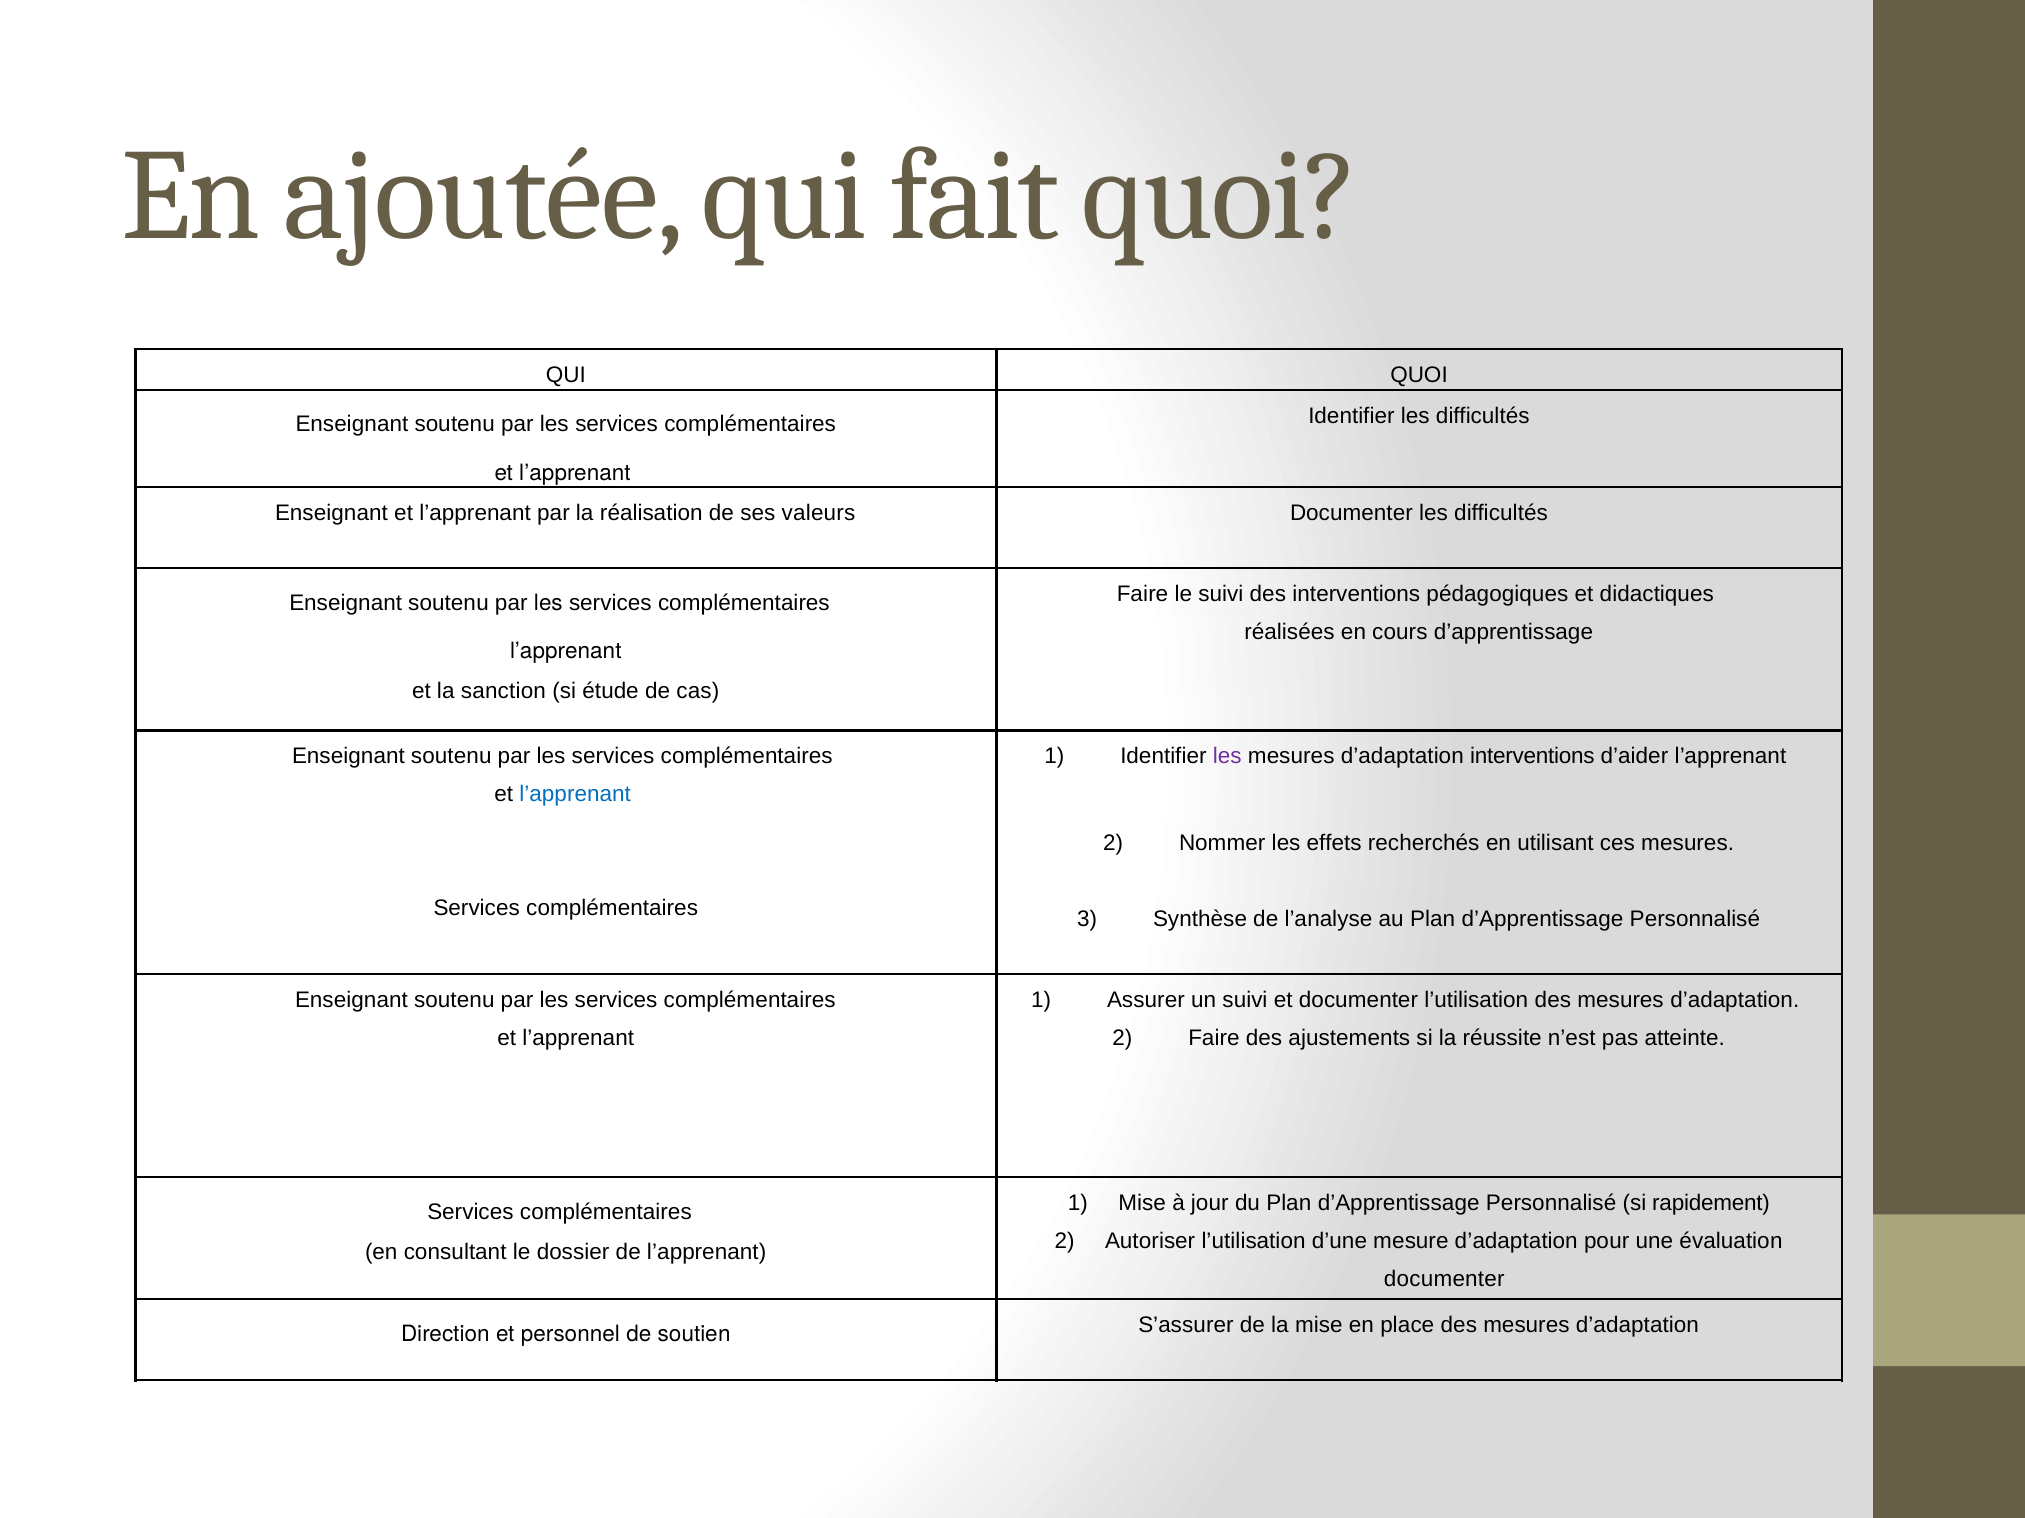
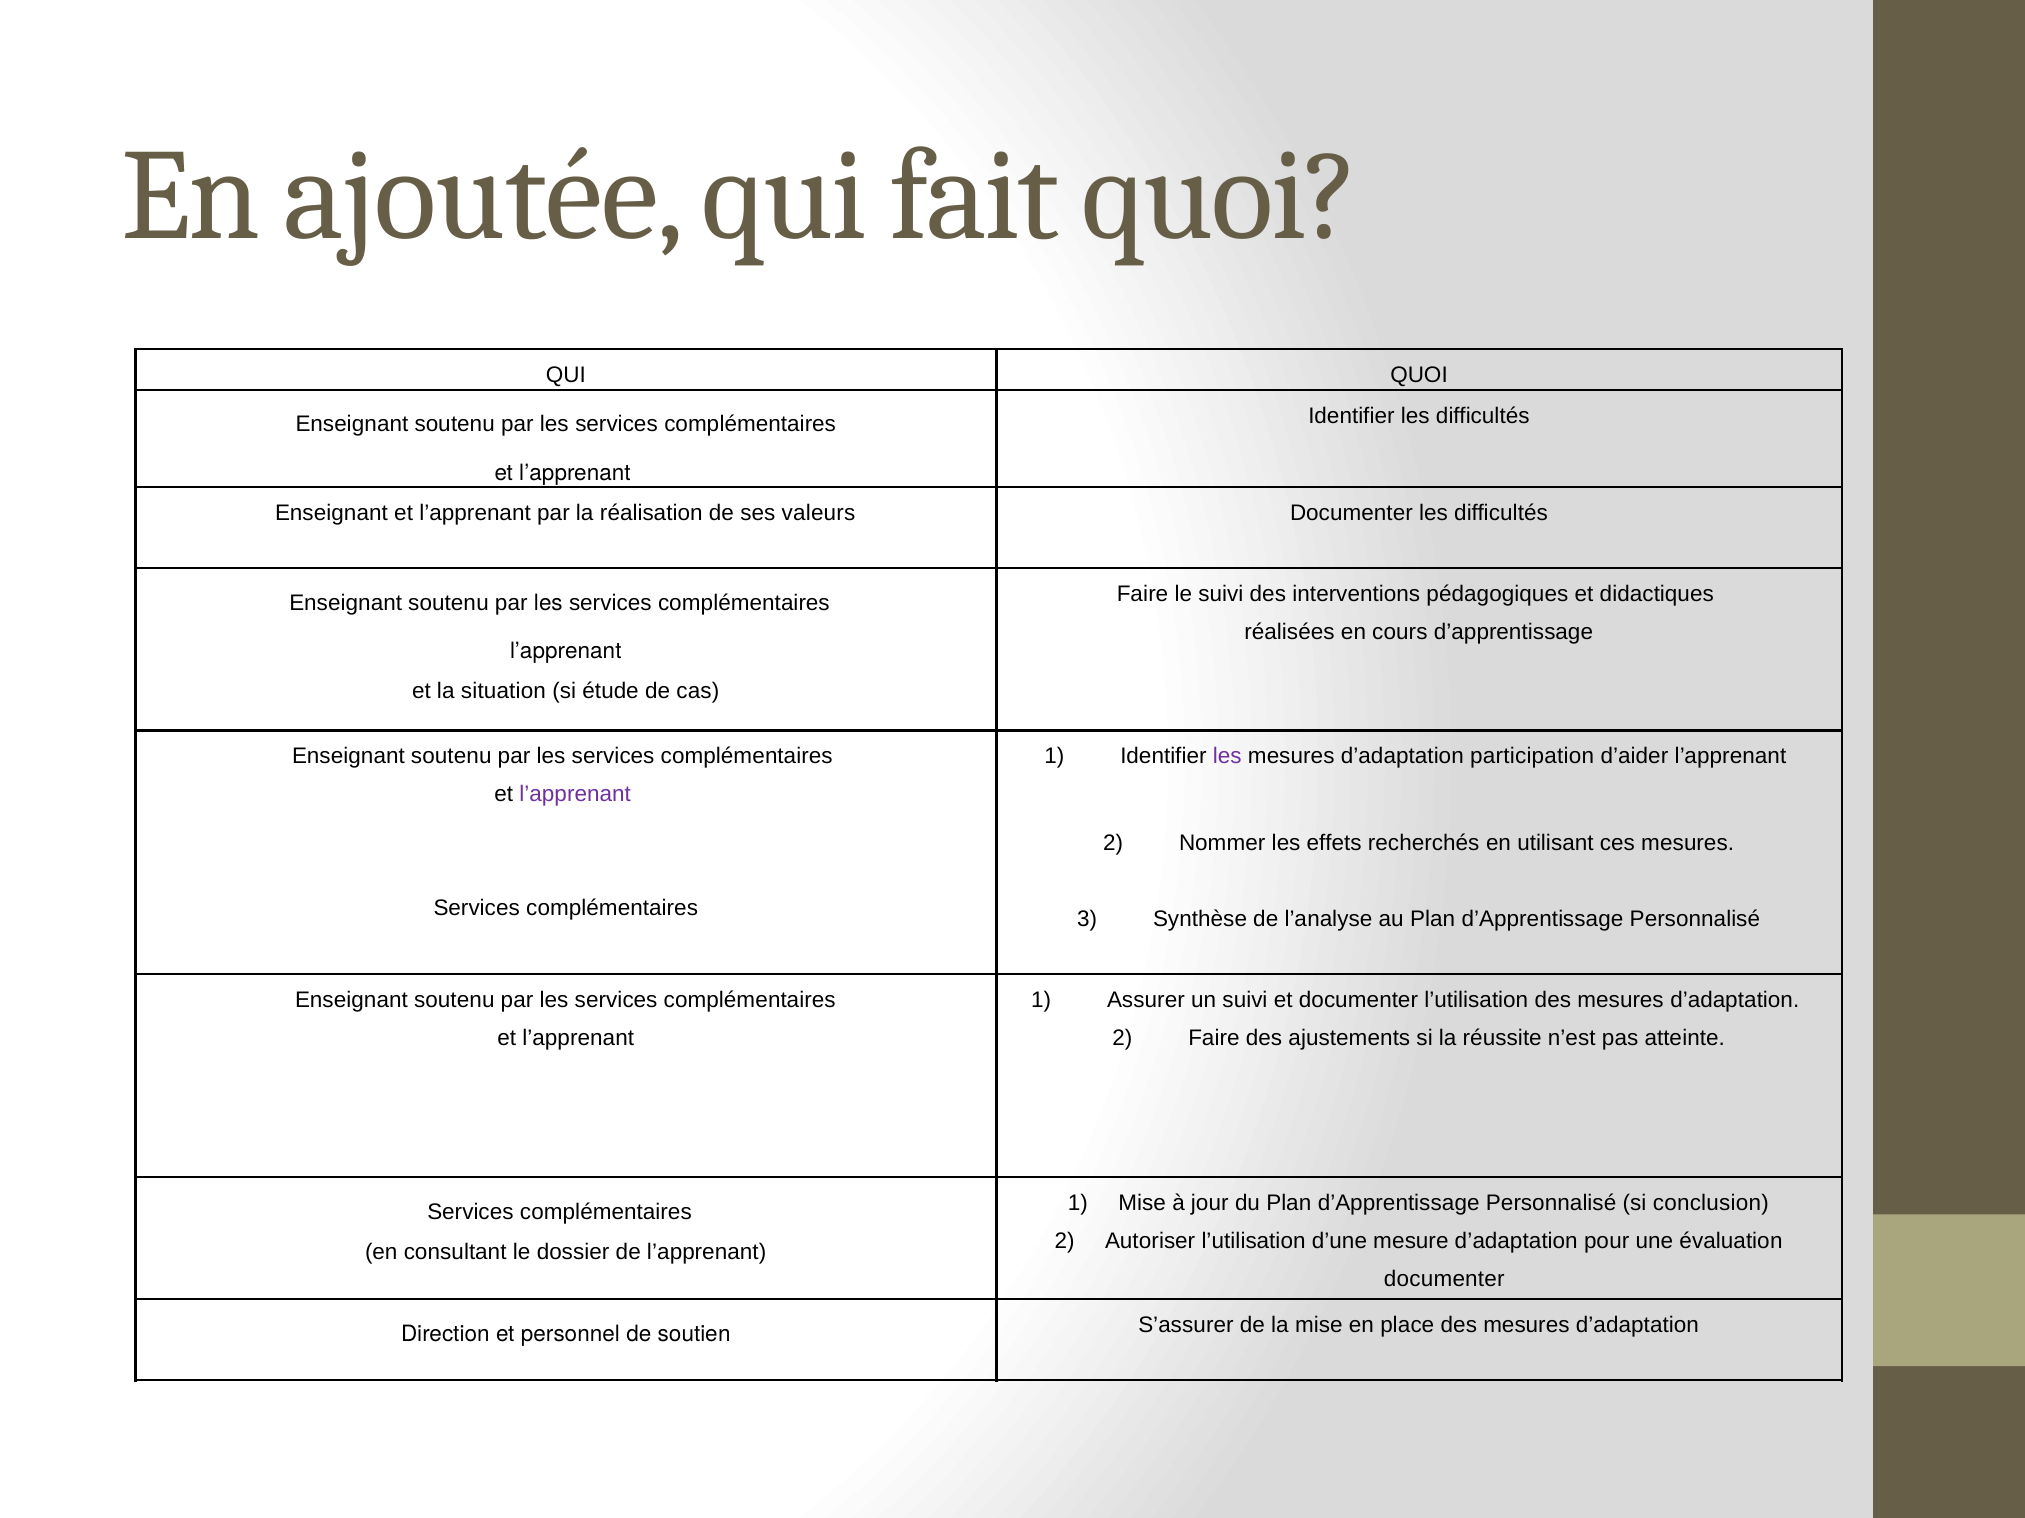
sanction: sanction -> situation (503, 691)
d’adaptation interventions: interventions -> participation (1532, 757)
l’apprenant colour: blue -> purple (575, 795)
rapidement: rapidement -> conclusion (1711, 1204)
